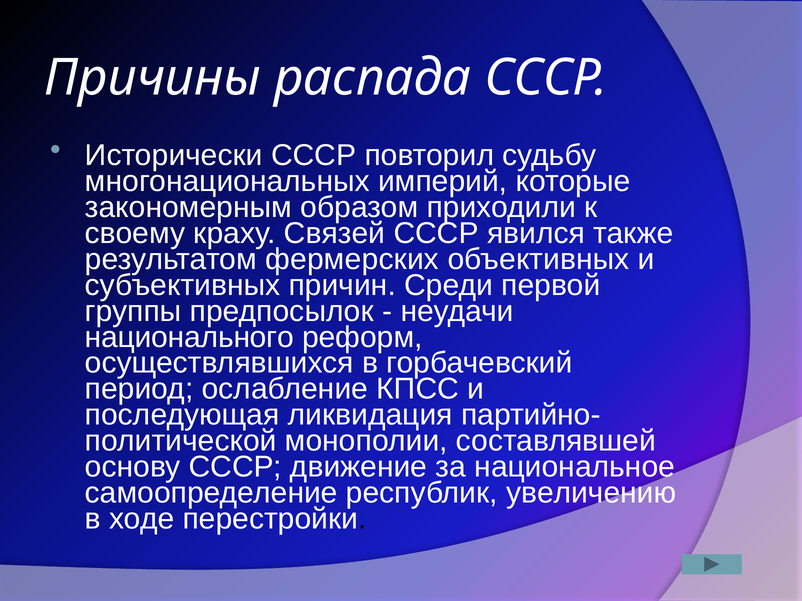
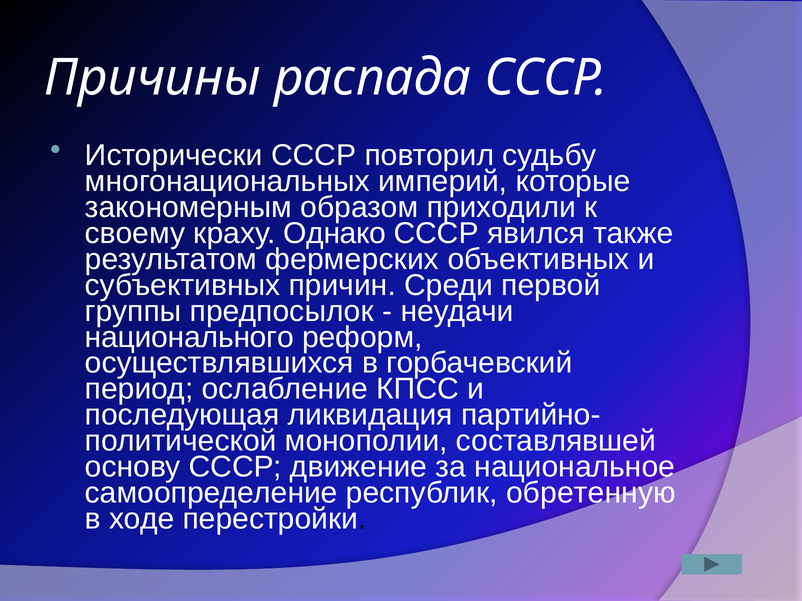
Связей: Связей -> Однако (335, 233)
увеличению: увеличению -> обретенную (591, 493)
